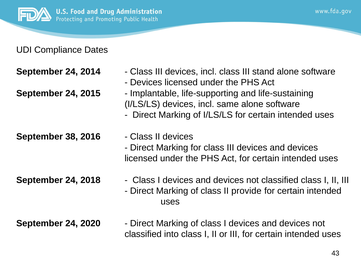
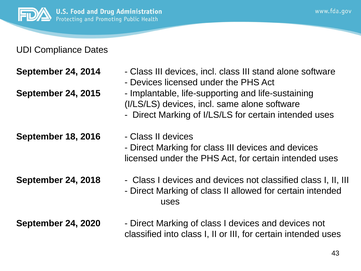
38: 38 -> 18 (72, 137)
provide: provide -> allowed (246, 191)
